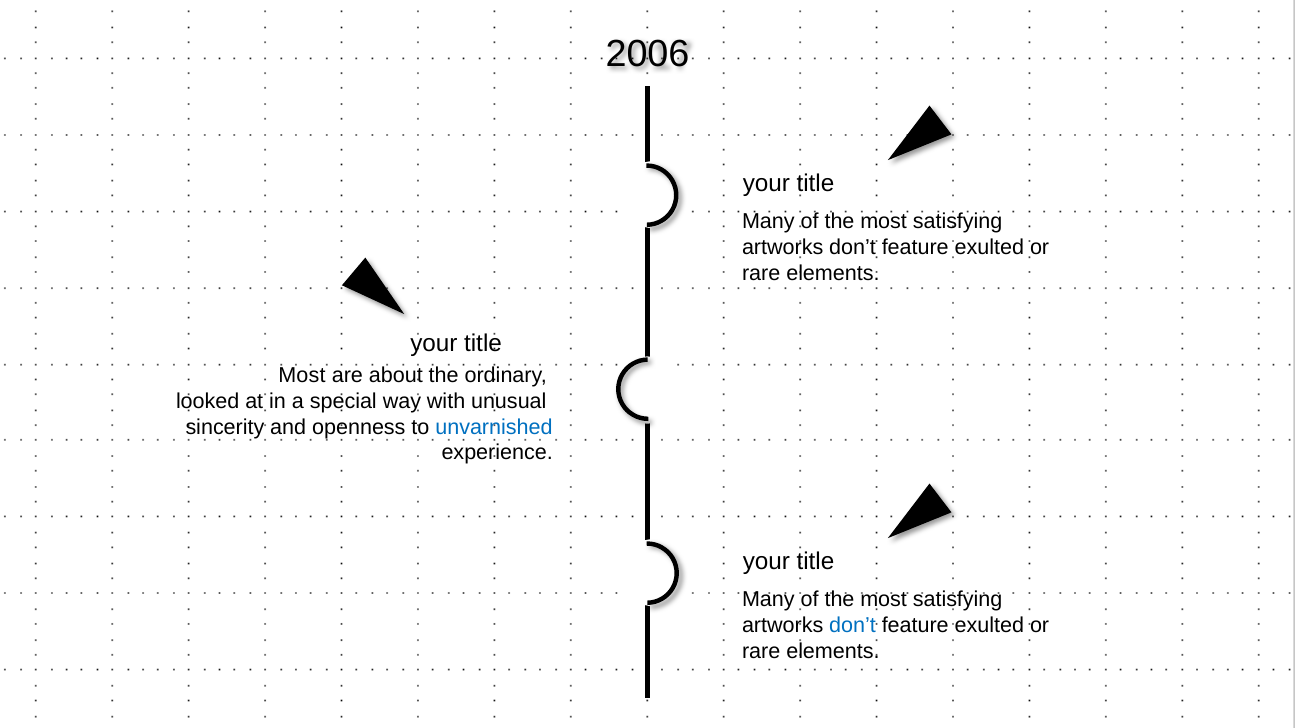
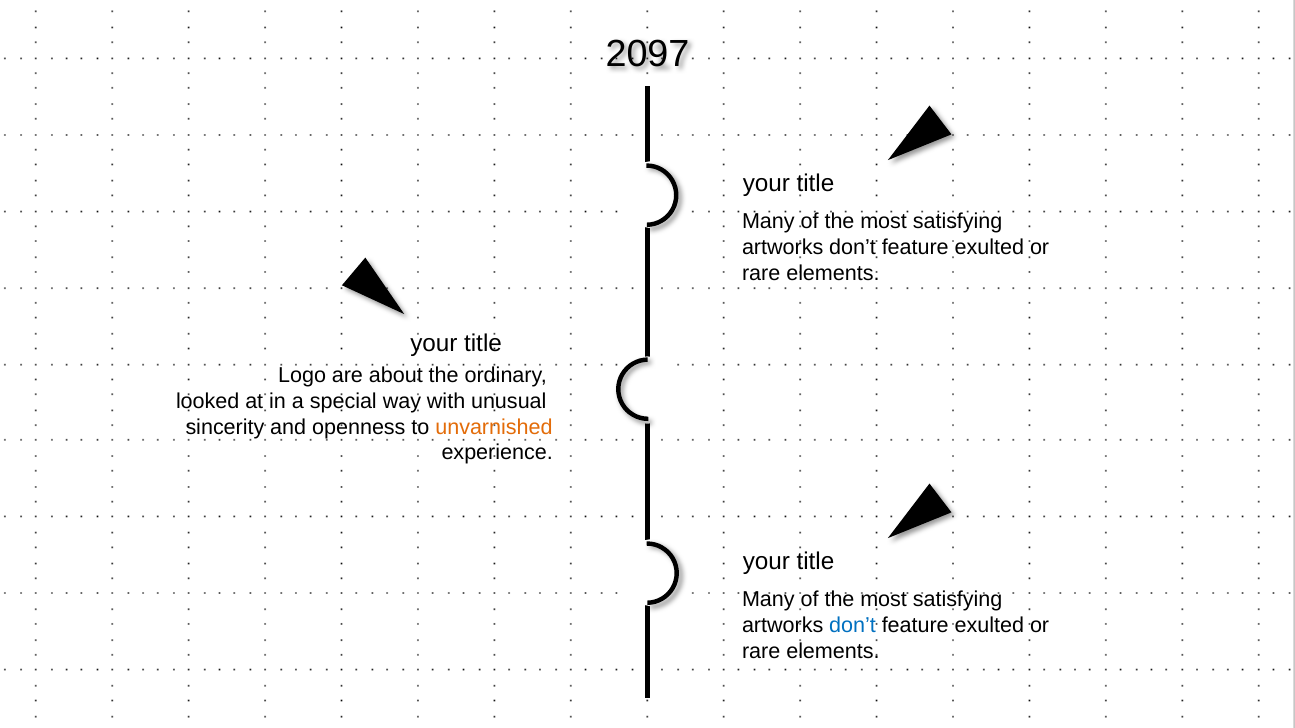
2006: 2006 -> 2097 (648, 54)
Most: Most -> Logo (302, 375)
unvarnished colour: blue -> orange (494, 427)
